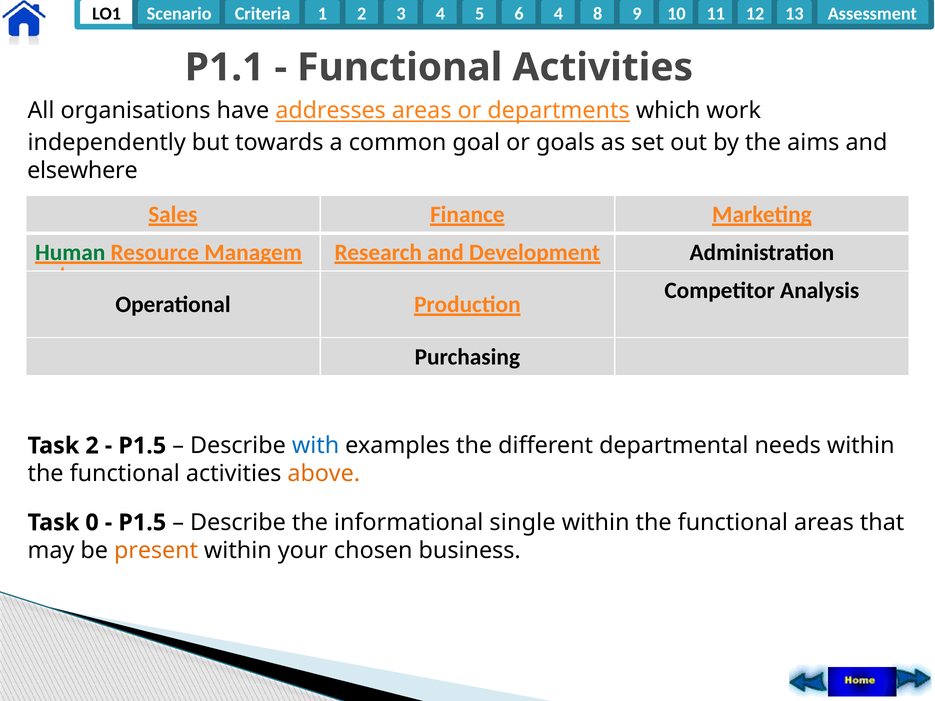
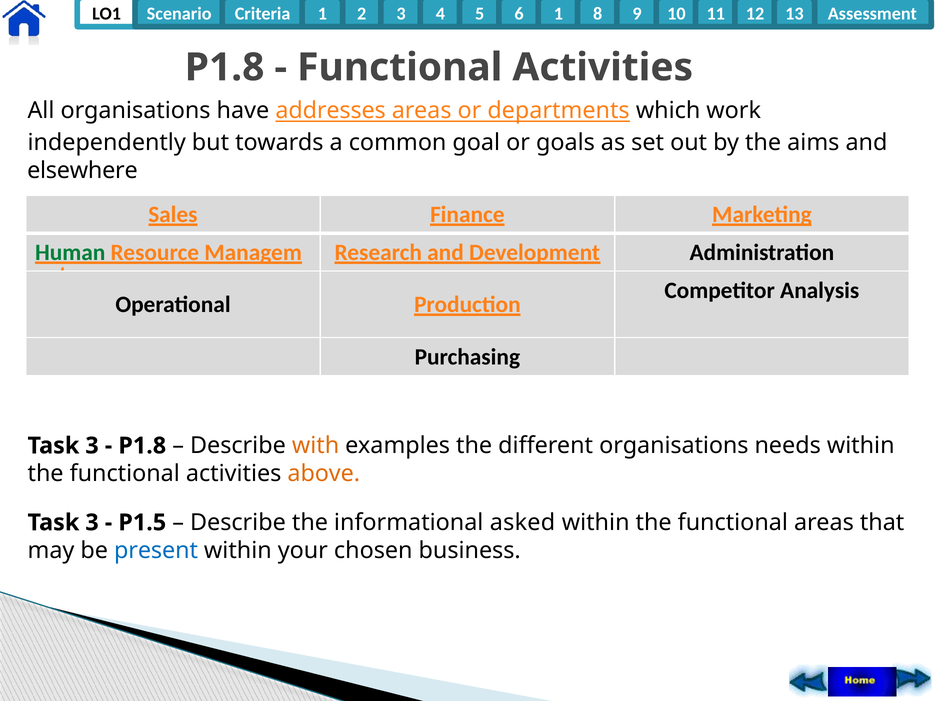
6 4: 4 -> 1 (558, 14)
P1.1: P1.1 -> P1.8 (225, 67)
2: 2 -> 3 (92, 446)
P1.5: P1.5 -> P1.8 (142, 446)
with colour: blue -> orange (316, 446)
different departmental: departmental -> organisations (674, 446)
0: 0 -> 3 (92, 523)
single: single -> asked (523, 523)
present colour: orange -> blue (156, 551)
